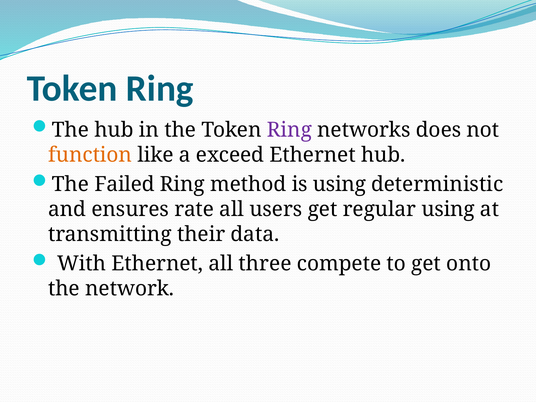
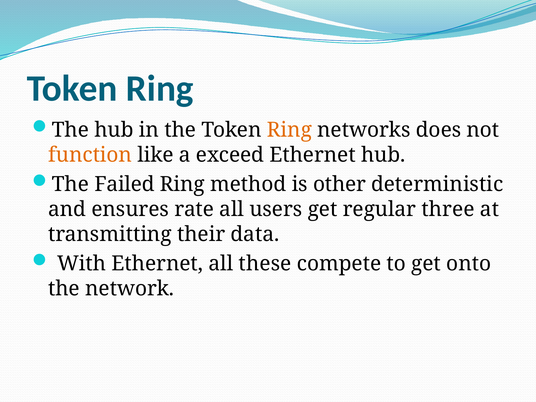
Ring colour: purple -> orange (289, 130)
is using: using -> other (339, 184)
regular using: using -> three (448, 209)
three: three -> these (265, 264)
